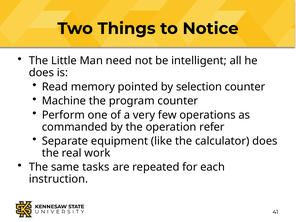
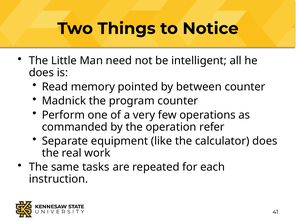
selection: selection -> between (199, 87)
Machine: Machine -> Madnick (64, 101)
